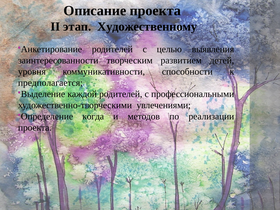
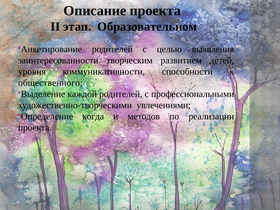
Художественному: Художественному -> Образовательном (147, 27)
предполагается: предполагается -> общественного (50, 83)
